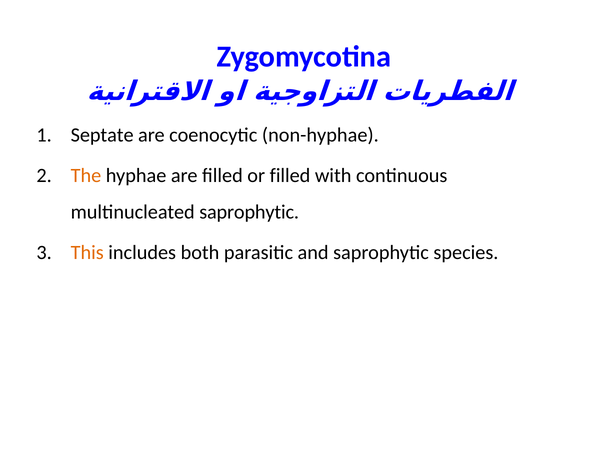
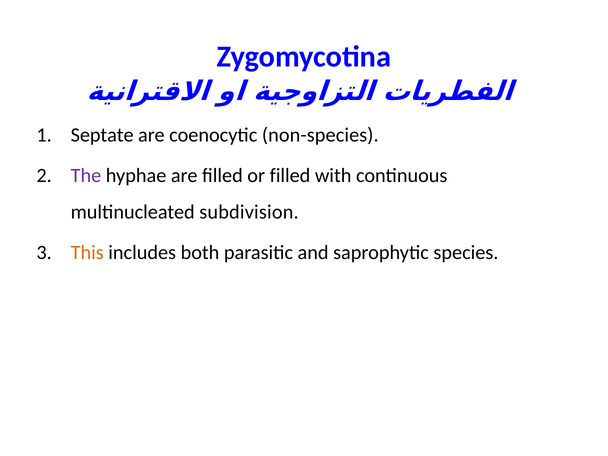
non-hyphae: non-hyphae -> non-species (320, 135)
The colour: orange -> purple (86, 176)
multinucleated saprophytic: saprophytic -> subdivision (249, 212)
